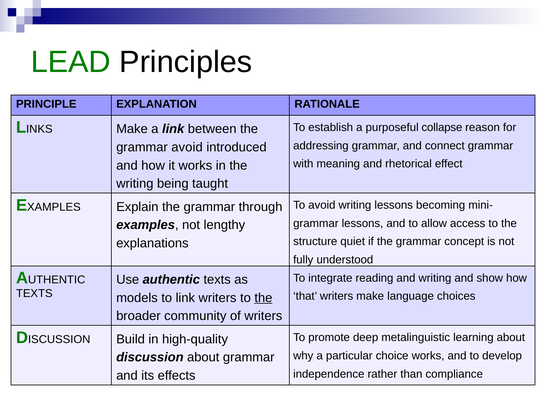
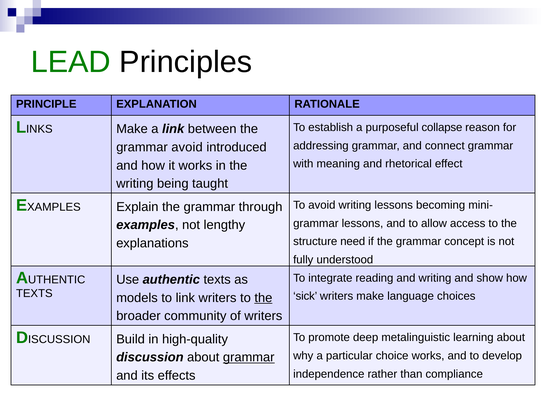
quiet: quiet -> need (353, 241)
that: that -> sick (305, 296)
grammar underline: none -> present (249, 357)
